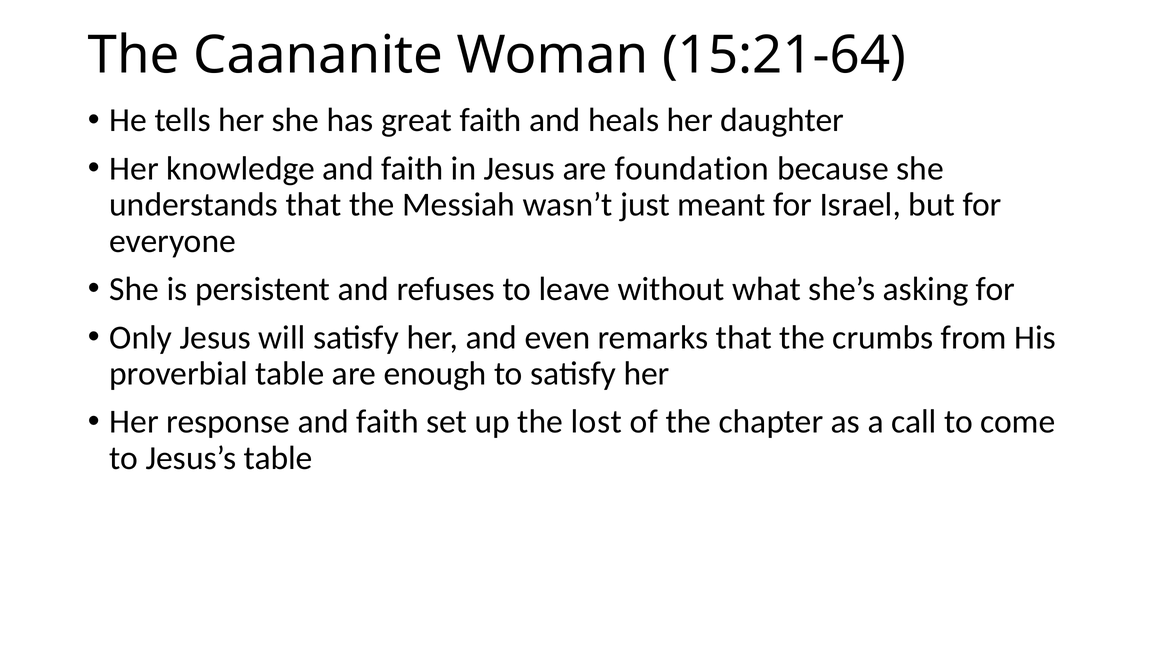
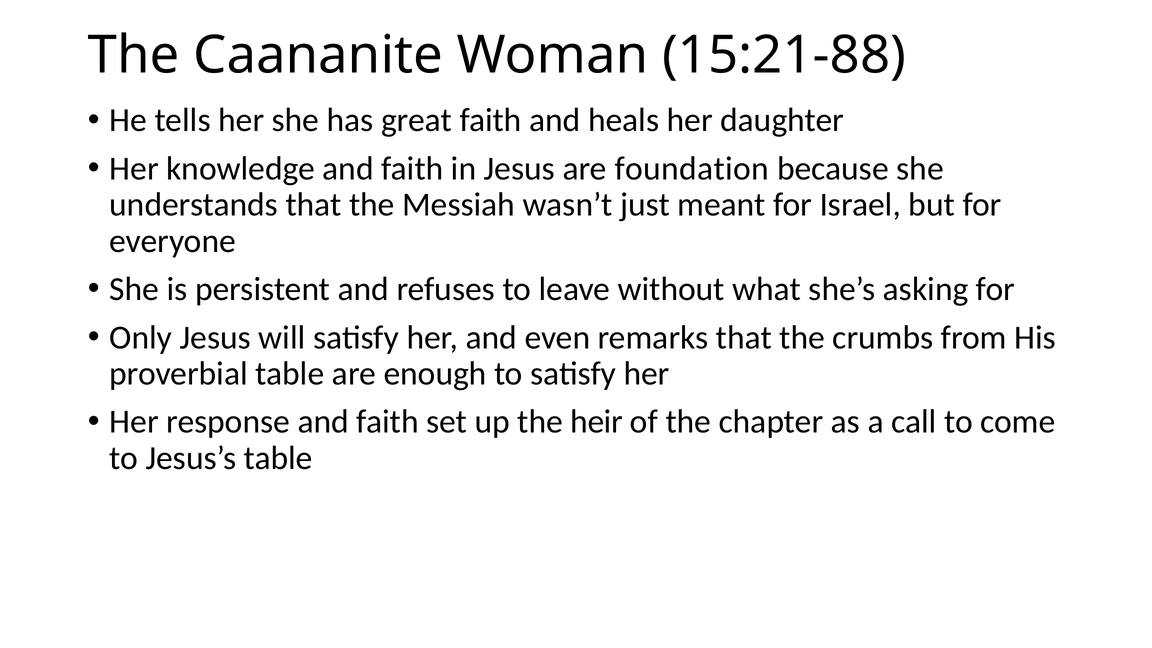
15:21-64: 15:21-64 -> 15:21-88 (784, 55)
lost: lost -> heir (597, 422)
